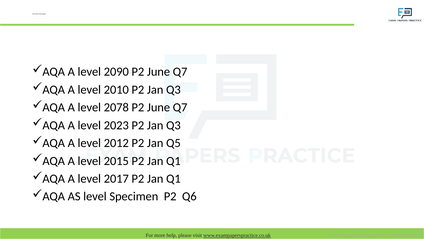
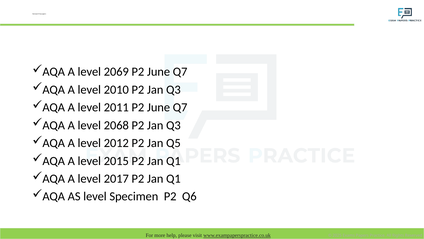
2090: 2090 -> 2069 (116, 72)
2078: 2078 -> 2011 (116, 107)
2023: 2023 -> 2068 (116, 125)
